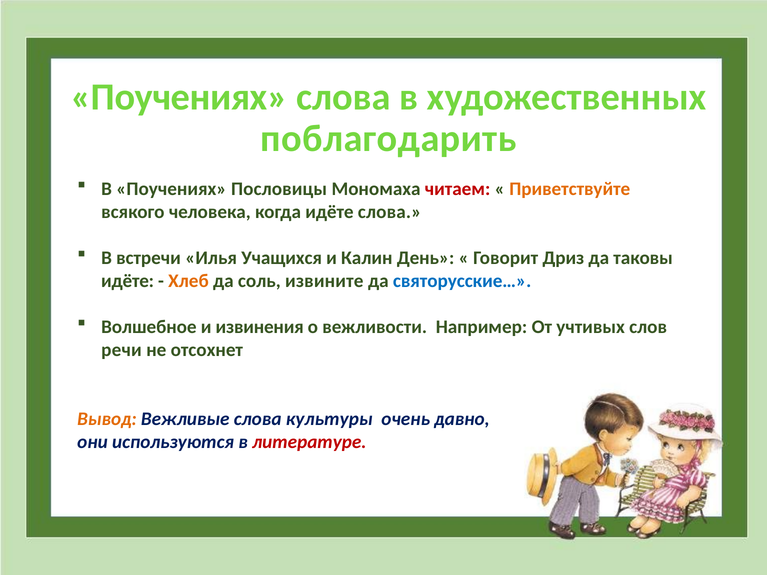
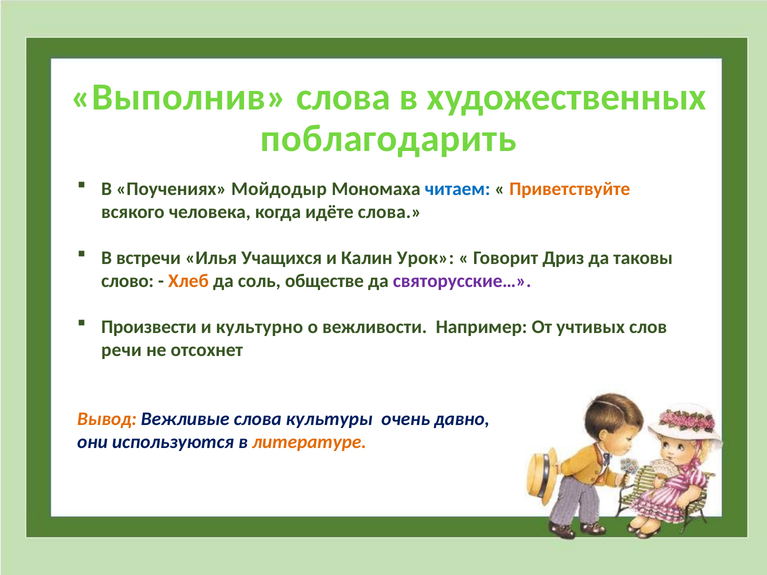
Поучениях: Поучениях -> Выполнив (179, 97)
Пословицы: Пословицы -> Мойдодыр (279, 189)
читаем colour: red -> blue (458, 189)
День: День -> Урок (425, 258)
идёте: идёте -> слово (128, 281)
извините: извините -> обществе (324, 281)
святорусские… colour: blue -> purple (462, 281)
Волшебное: Волшебное -> Произвести (149, 327)
извинения: извинения -> культурно (259, 327)
литературе colour: red -> orange (309, 442)
